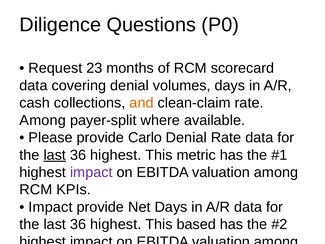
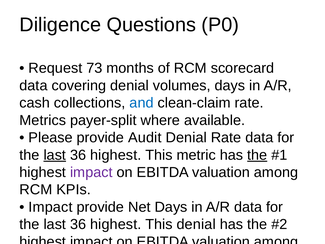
23: 23 -> 73 (94, 68)
and colour: orange -> blue (142, 103)
Among: Among -> Metrics (43, 120)
Carlo: Carlo -> Audit (145, 138)
the underline: none -> present (257, 155)
This based: based -> denial (196, 224)
